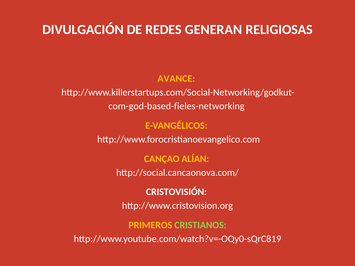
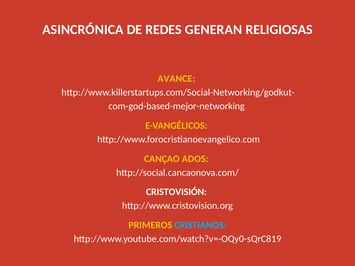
DIVULGACIÓN: DIVULGACIÓN -> ASINCRÓNICA (83, 30)
com-god-based-fieles-networking: com-god-based-fieles-networking -> com-god-based-mejor-networking (177, 106)
ALÍAN: ALÍAN -> ADOS (195, 159)
CRISTIANOS colour: light green -> light blue (200, 225)
